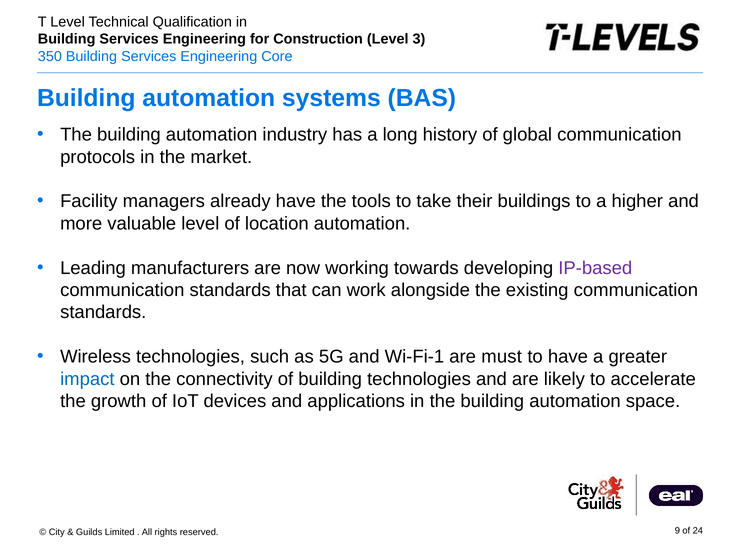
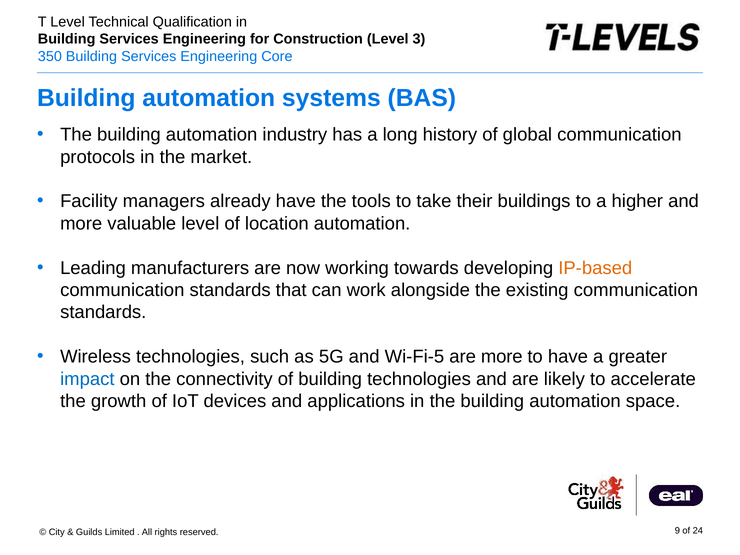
IP-based colour: purple -> orange (595, 268)
Wi-Fi-1: Wi-Fi-1 -> Wi-Fi-5 (414, 357)
are must: must -> more (502, 357)
